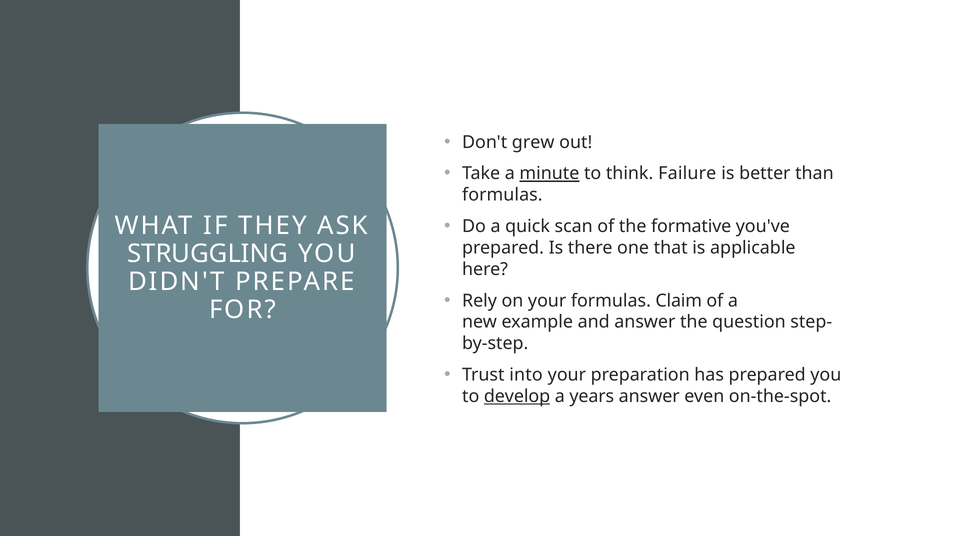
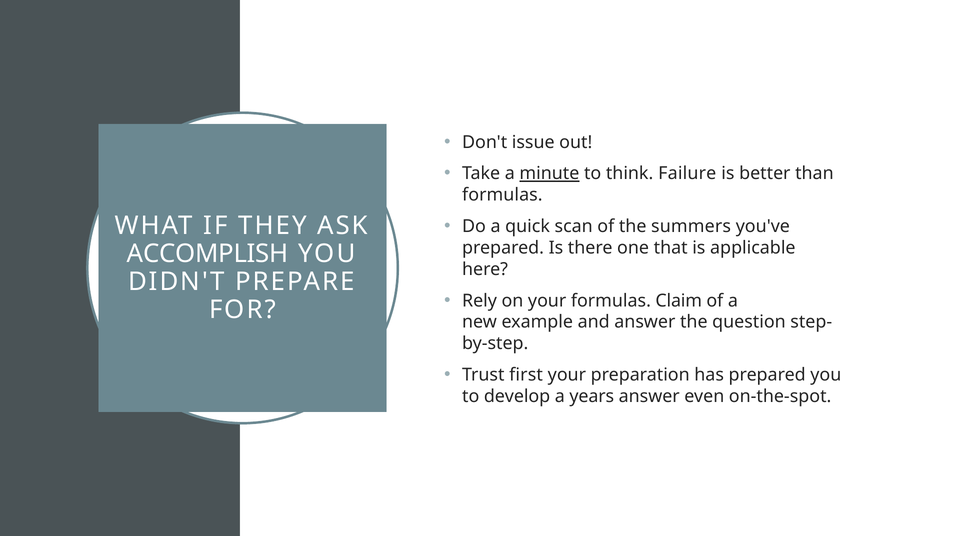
grew: grew -> issue (533, 142)
formative: formative -> summers (691, 226)
STRUGGLING: STRUGGLING -> ACCOMPLISH (208, 254)
into: into -> first (526, 375)
develop underline: present -> none (517, 396)
